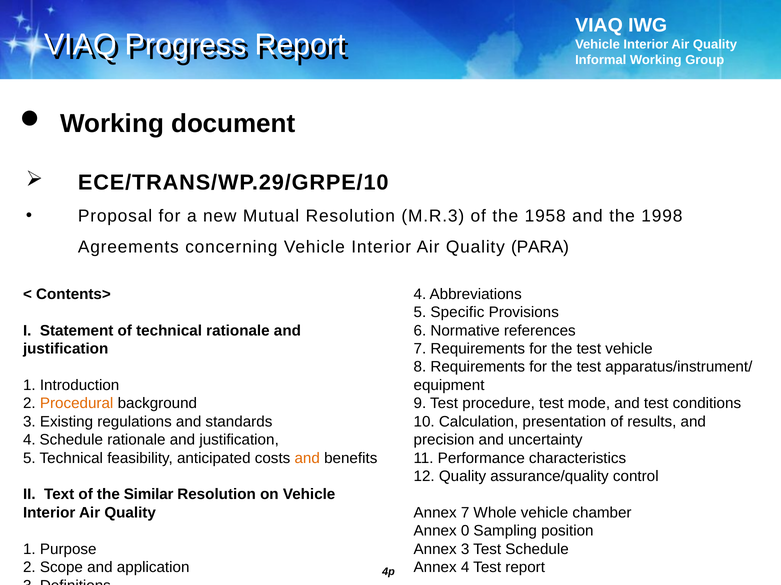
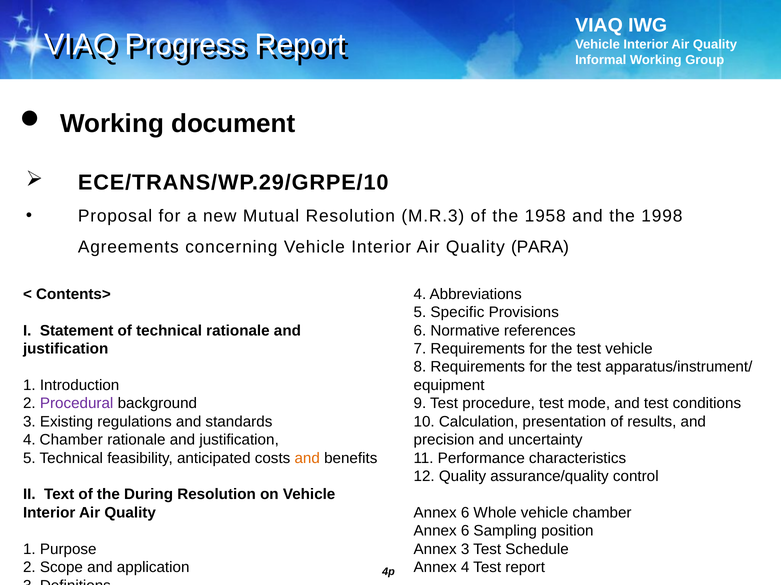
Procedural colour: orange -> purple (77, 404)
4 Schedule: Schedule -> Chamber (71, 440)
Similar: Similar -> During (149, 495)
7: 7 -> 6 (465, 513)
0: 0 -> 6 (465, 532)
